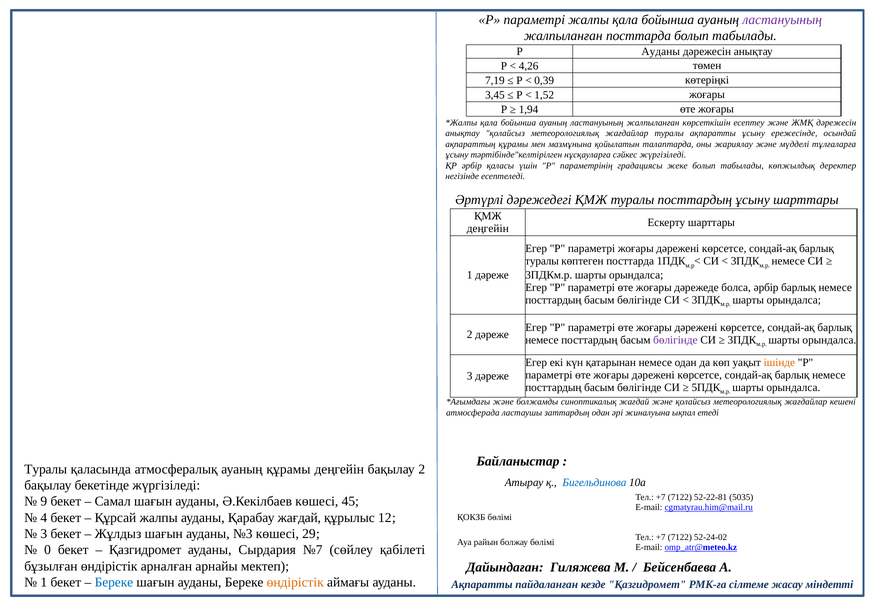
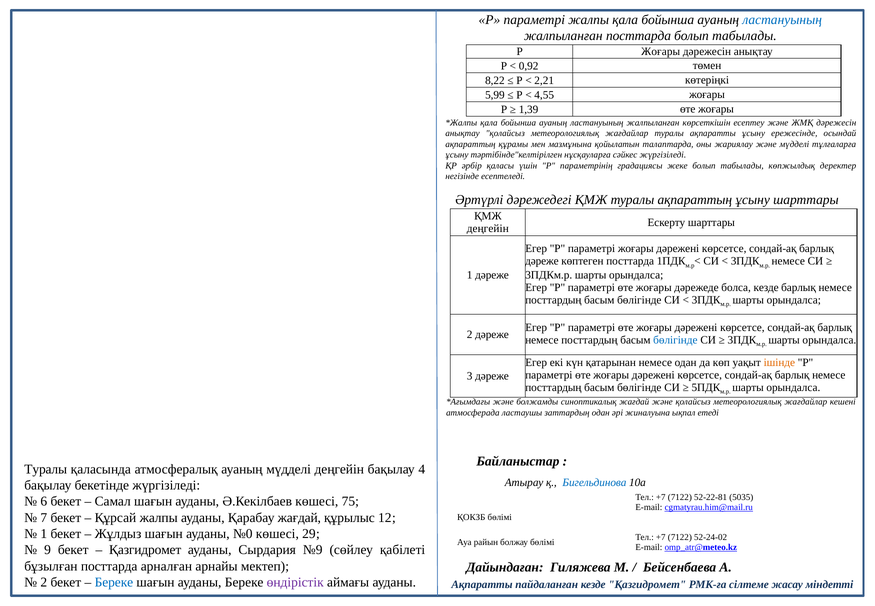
ластануының colour: purple -> blue (782, 20)
Р Ауданы: Ауданы -> Жоғары (661, 52)
4,26: 4,26 -> 0,92 (529, 66)
7,19: 7,19 -> 8,22 (495, 81)
0,39: 0,39 -> 2,21 (544, 81)
3,45: 3,45 -> 5,99 (495, 95)
1,52: 1,52 -> 4,55 (544, 95)
1,94: 1,94 -> 1,39 (529, 109)
туралы посттардың: посттардың -> ақпараттың (695, 200)
туралы: туралы -> дәреже (542, 261)
болса әрбір: әрбір -> кезде (766, 287)
бөлігінде colour: purple -> blue (675, 340)
ауаның құрамы: құрамы -> мүдделі (289, 469)
бақылау 2: 2 -> 4 (422, 469)
9: 9 -> 6 (44, 501)
45: 45 -> 75 (350, 501)
4: 4 -> 7 (44, 517)
3: 3 -> 1 (44, 534)
№3: №3 -> №0 (243, 534)
0: 0 -> 9 (48, 550)
№7: №7 -> №9 (313, 550)
бұзылған өндірістік: өндірістік -> посттарда (109, 566)
1: 1 -> 2 (44, 582)
өндірістік colour: orange -> purple (295, 582)
